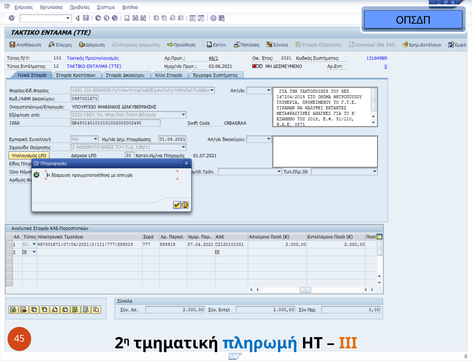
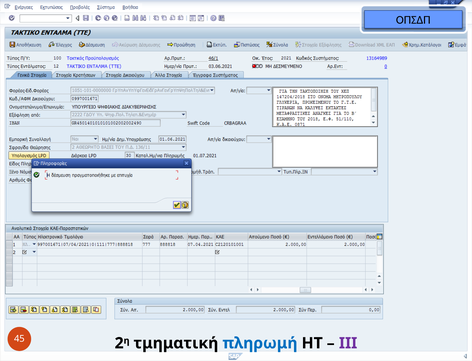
III colour: orange -> purple (348, 344)
